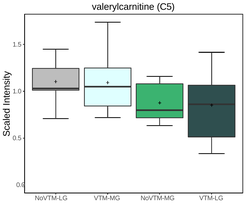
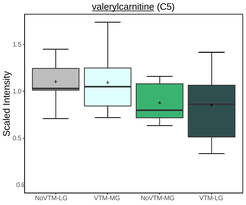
valerylcarnitine underline: none -> present (123, 7)
